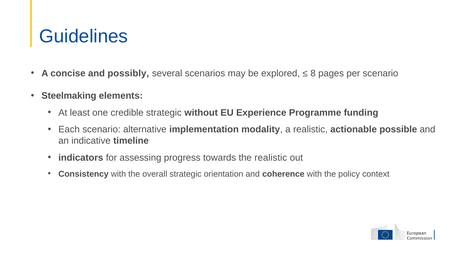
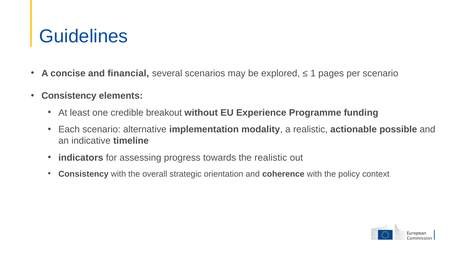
possibly: possibly -> financial (128, 74)
8: 8 -> 1 (313, 74)
Steelmaking: Steelmaking -> Consistency (69, 96)
credible strategic: strategic -> breakout (164, 113)
